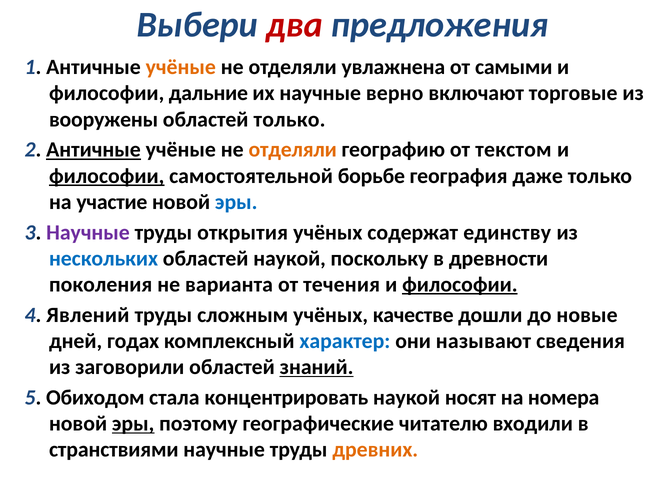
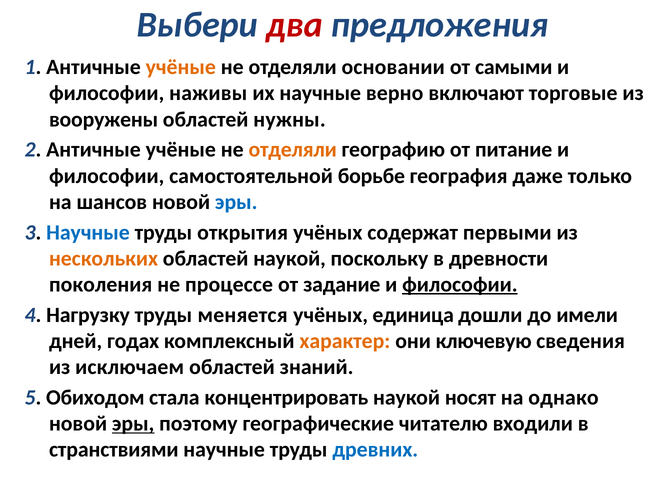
увлажнена: увлажнена -> основании (393, 67)
дальние: дальние -> наживы (208, 93)
областей только: только -> нужны (290, 120)
Античные underline: present -> none (93, 150)
текстом: текстом -> питание (514, 150)
философии underline: present -> none (107, 176)
участие: участие -> шансов (112, 202)
Научные colour: purple -> blue (88, 233)
единству: единству -> первыми (507, 233)
нескольких colour: blue -> orange (104, 259)
варианта: варианта -> процессе (229, 285)
течения: течения -> задание (342, 285)
Явлений: Явлений -> Нагрузку (88, 315)
сложным: сложным -> меняется (243, 315)
качестве: качестве -> единица (413, 315)
новые: новые -> имели (587, 315)
характер colour: blue -> orange (345, 342)
называют: называют -> ключевую (484, 342)
заговорили: заговорили -> исключаем (130, 368)
знаний underline: present -> none (317, 368)
номера: номера -> однако (563, 398)
древних colour: orange -> blue (375, 450)
